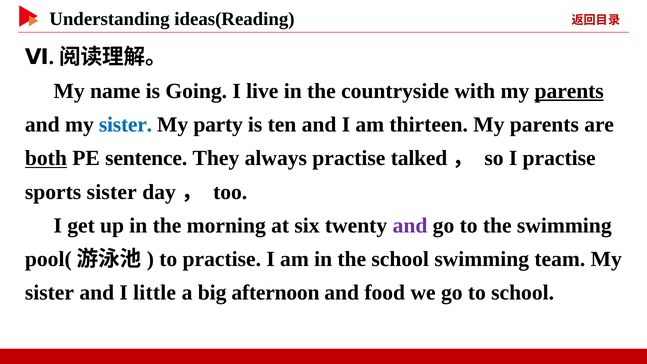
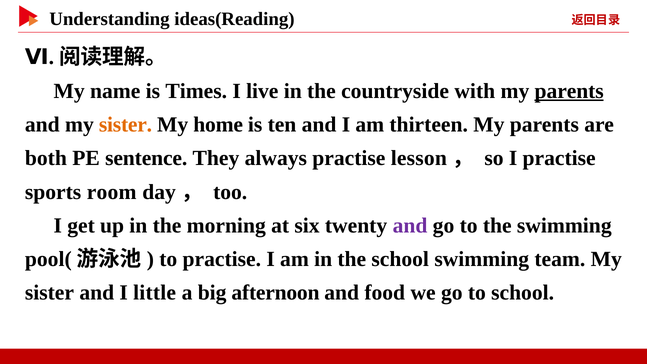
Going: Going -> Times (196, 91)
sister colour: blue -> orange (125, 125)
party: party -> home (218, 125)
both underline: present -> none (46, 158)
talked: talked -> lesson (419, 158)
sports sister: sister -> room (112, 192)
